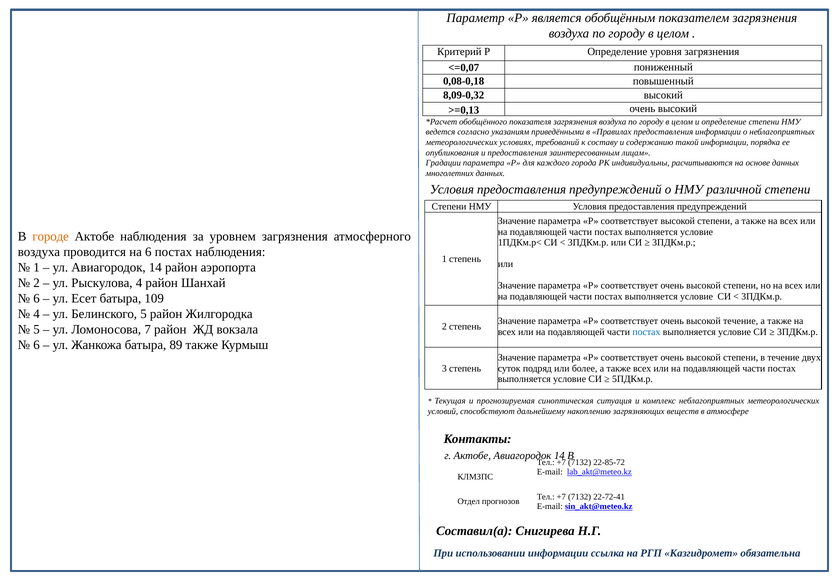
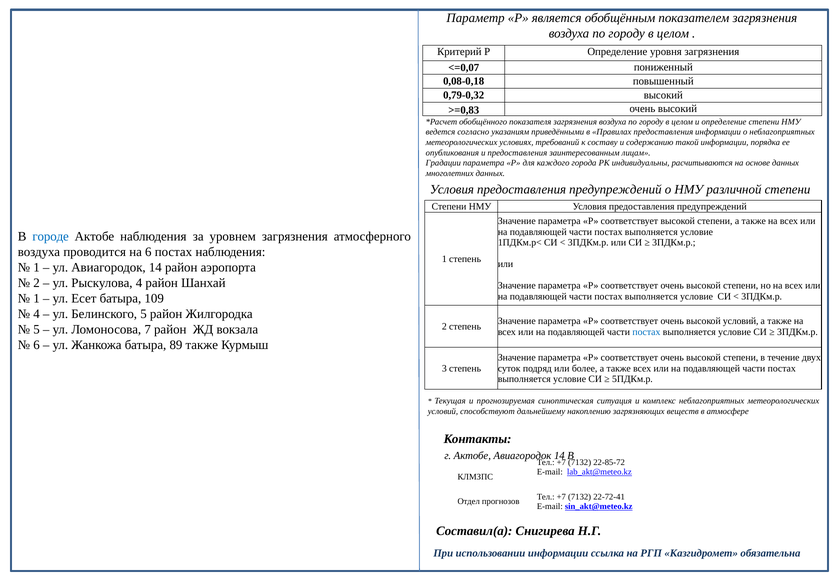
8,09-0,32: 8,09-0,32 -> 0,79-0,32 (464, 95)
>=0,13: >=0,13 -> >=0,83 (464, 110)
городе colour: orange -> blue (51, 236)
6: 6 -> 1 (37, 298)
высокой течение: течение -> условий (741, 321)
